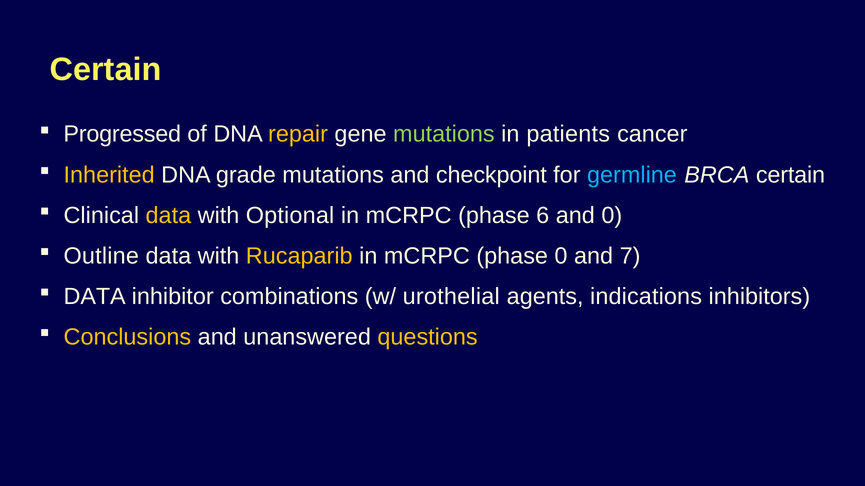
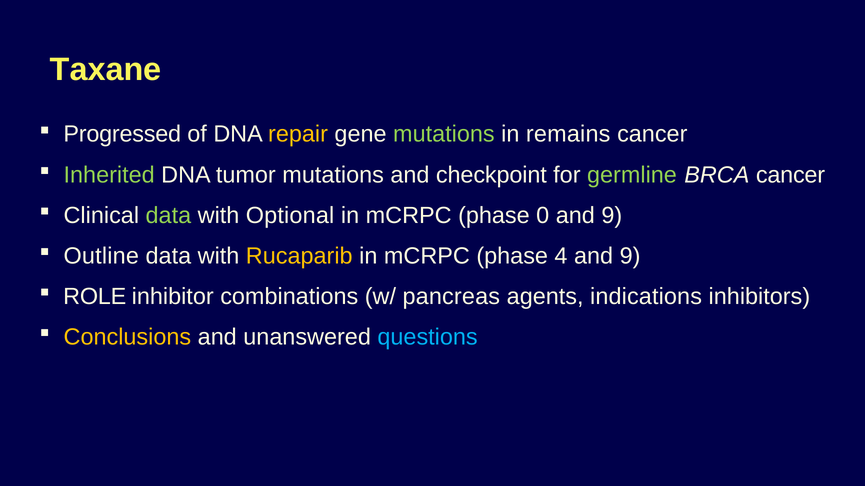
Certain: Certain -> Taxane (106, 70)
patients: patients -> remains (568, 134)
Inherited colour: yellow -> light green (109, 175)
grade: grade -> tumor (246, 175)
germline colour: light blue -> light green (632, 175)
BRCA certain: certain -> cancer (791, 175)
data colour: yellow -> light green (168, 216)
6: 6 -> 0 (543, 216)
0: 0 -> 9 (612, 216)
phase 0: 0 -> 4 (561, 256)
7: 7 -> 9 (630, 256)
DATA: DATA -> ROLE (95, 297)
urothelial: urothelial -> pancreas (451, 297)
questions colour: yellow -> light blue (428, 337)
